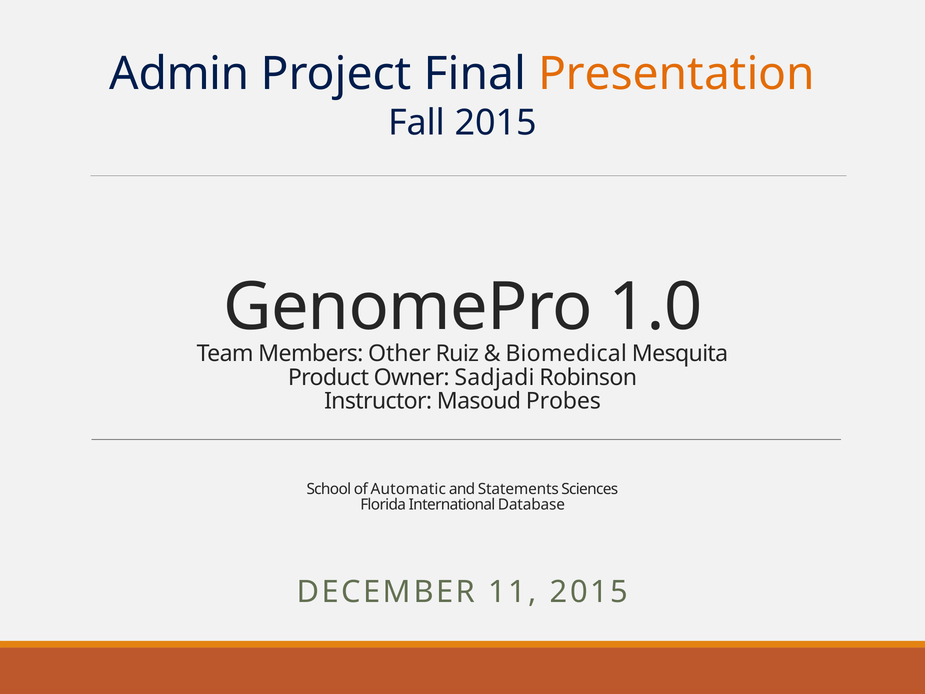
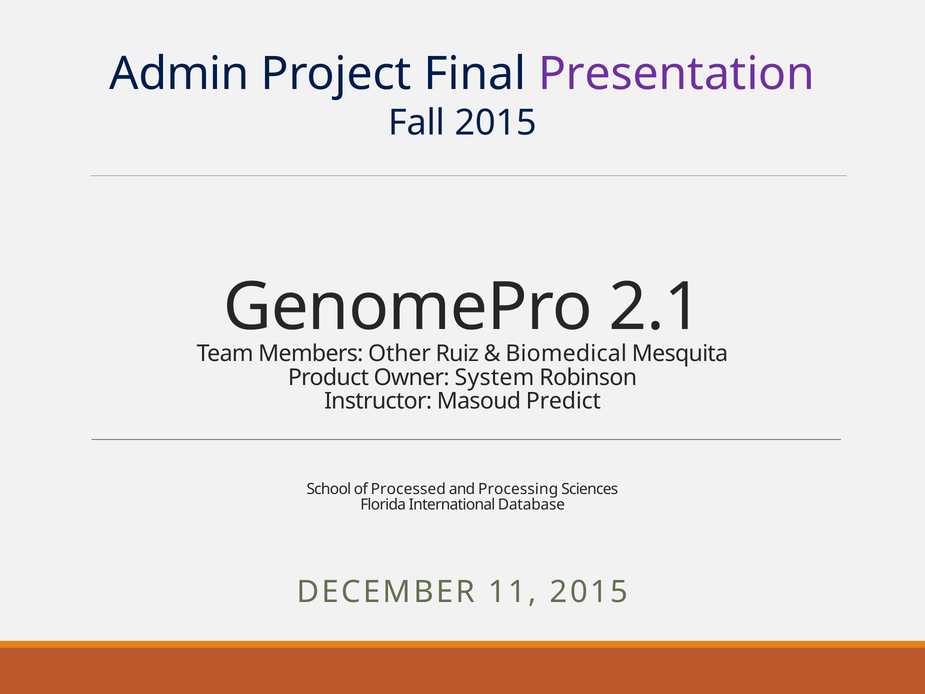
Presentation colour: orange -> purple (676, 74)
1.0: 1.0 -> 2.1 (656, 307)
Sadjadi: Sadjadi -> System (494, 377)
Probes: Probes -> Predict (563, 401)
Automatic: Automatic -> Processed (408, 489)
Statements: Statements -> Processing (518, 489)
